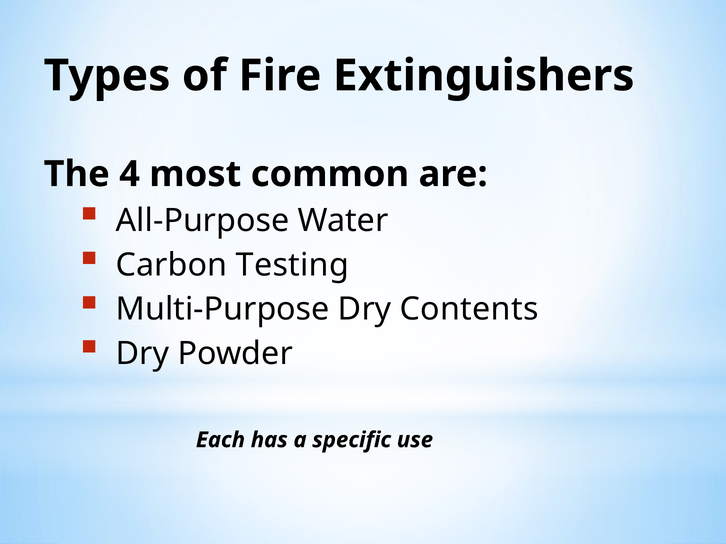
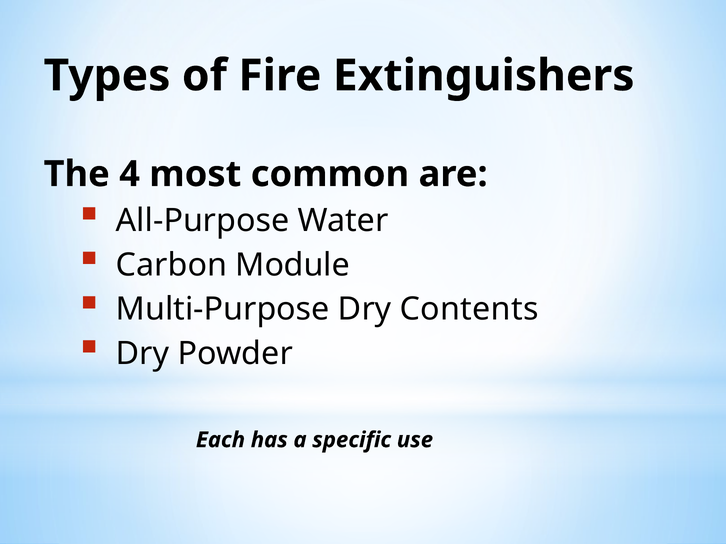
Testing: Testing -> Module (293, 265)
